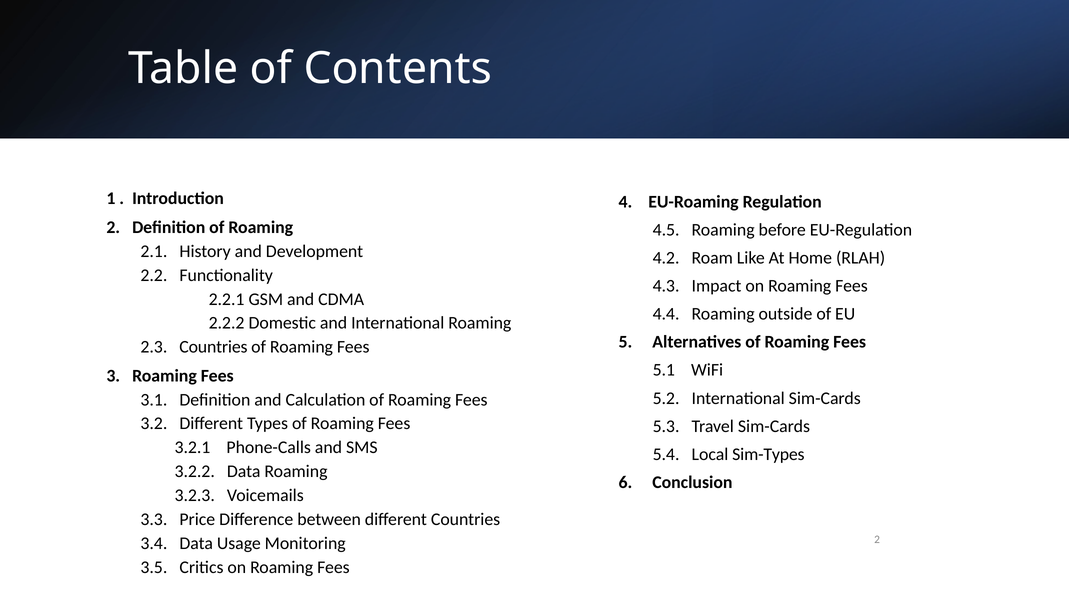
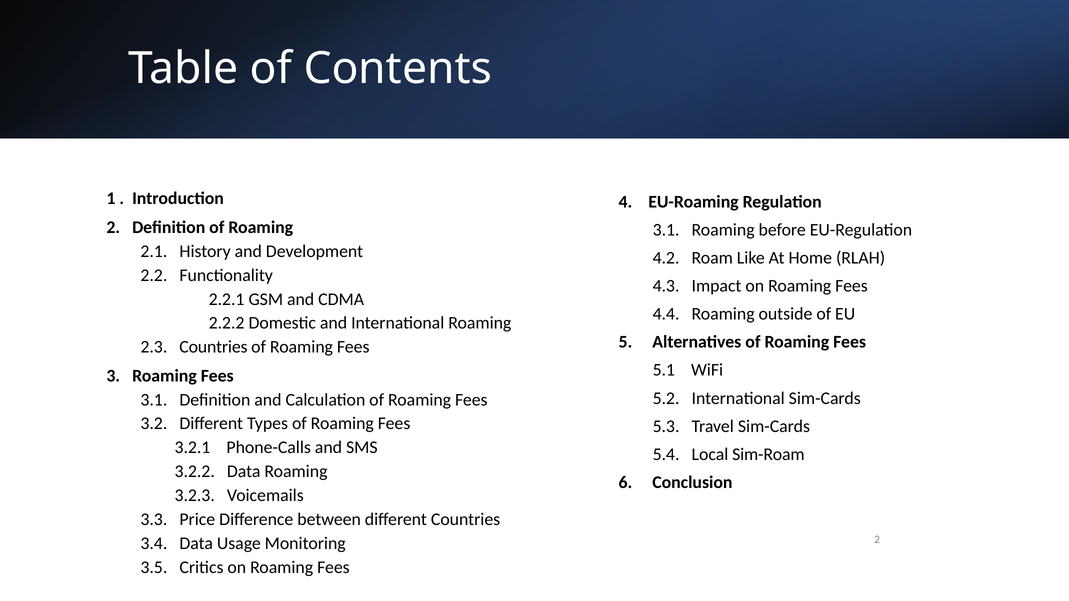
4.5: 4.5 -> 3.1 (666, 230)
Sim-Types: Sim-Types -> Sim-Roam (768, 454)
